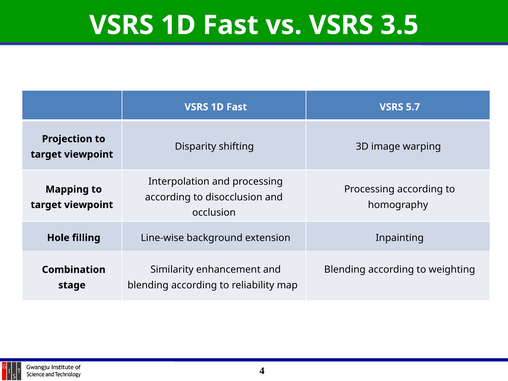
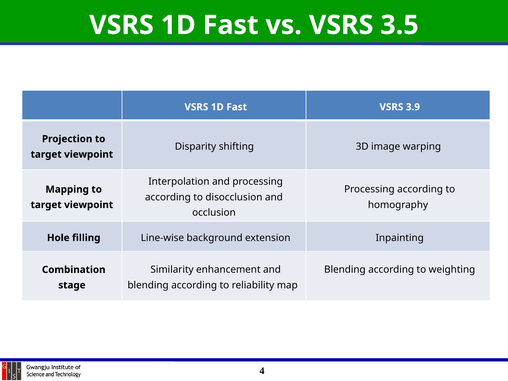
5.7: 5.7 -> 3.9 (413, 107)
